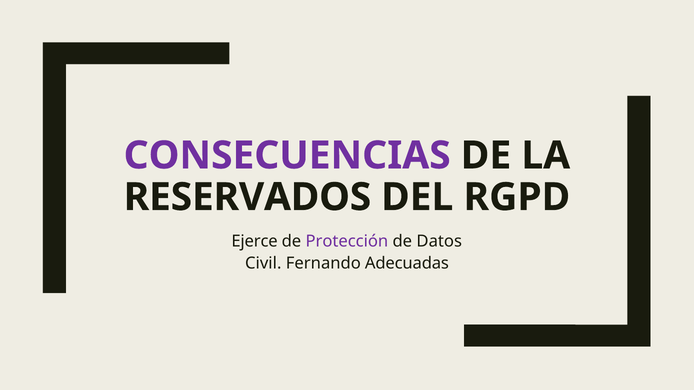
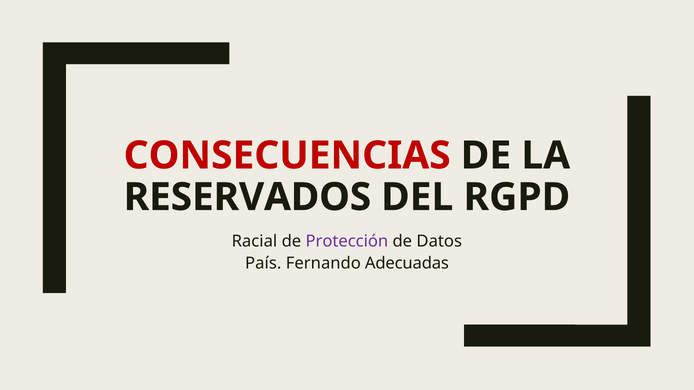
CONSECUENCIAS colour: purple -> red (287, 156)
Ejerce: Ejerce -> Racial (254, 241)
Civil: Civil -> País (263, 264)
